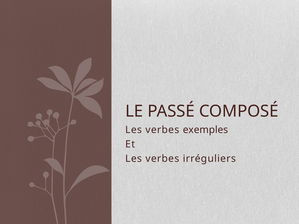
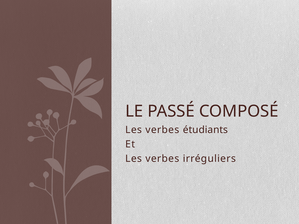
exemples: exemples -> étudiants (205, 130)
